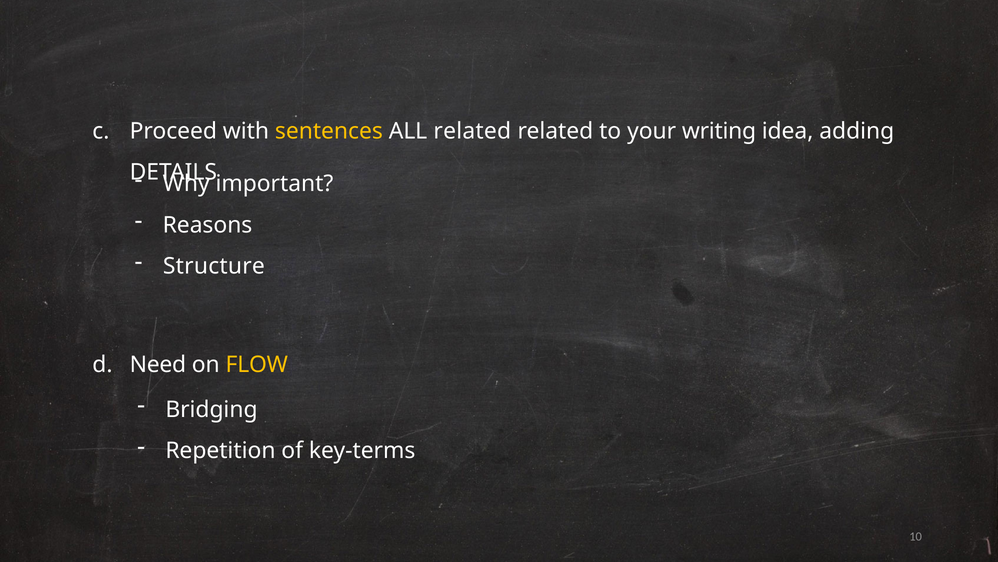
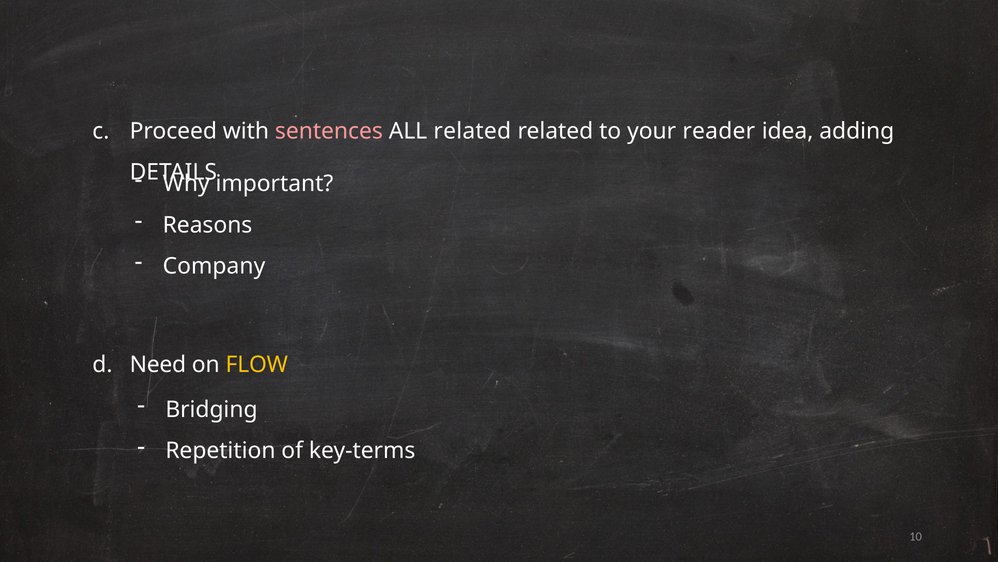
sentences colour: yellow -> pink (329, 131)
writing: writing -> reader (719, 131)
Structure: Structure -> Company (214, 266)
